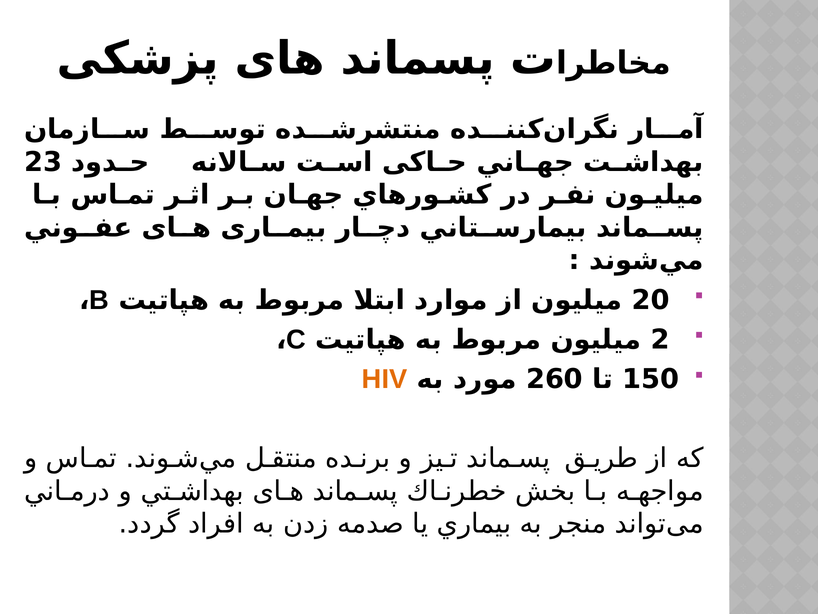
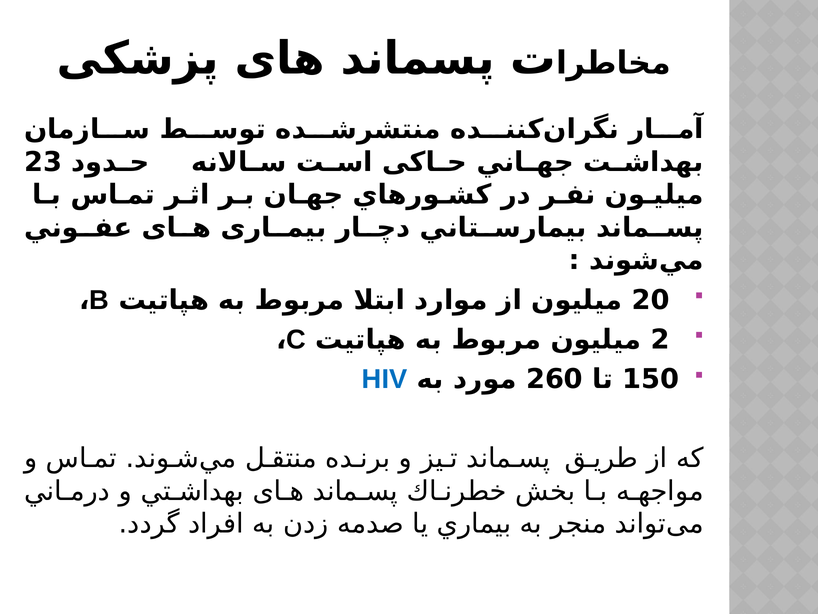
HIV colour: orange -> blue (385, 379)
